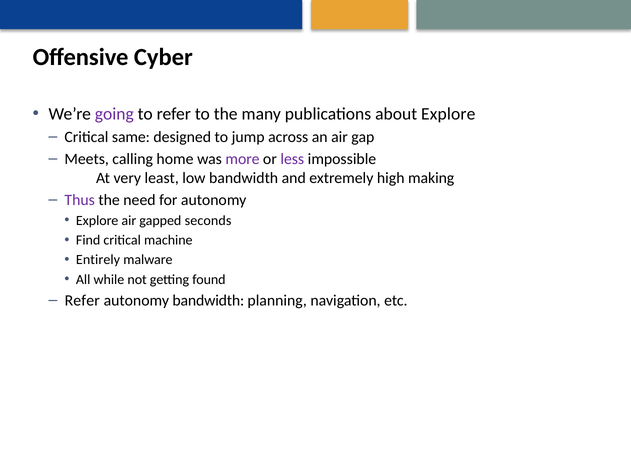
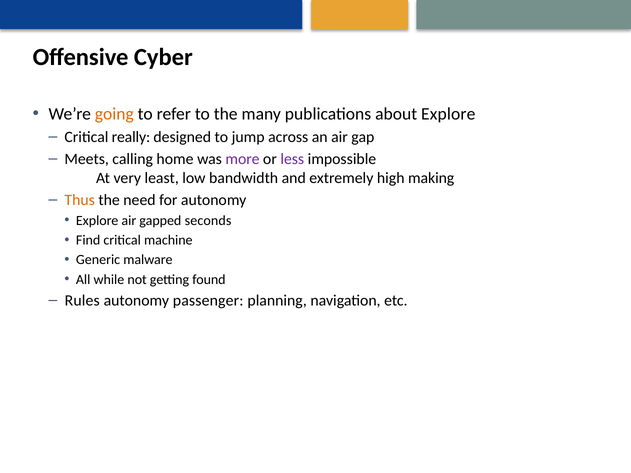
going colour: purple -> orange (114, 114)
same: same -> really (131, 137)
Thus colour: purple -> orange (80, 200)
Entirely: Entirely -> Generic (98, 260)
Refer: Refer -> Rules (82, 301)
autonomy bandwidth: bandwidth -> passenger (208, 301)
